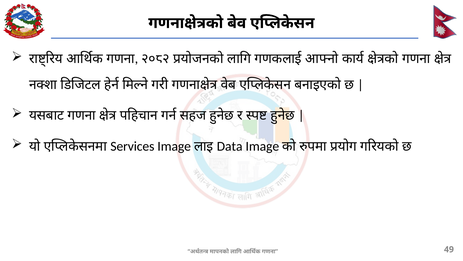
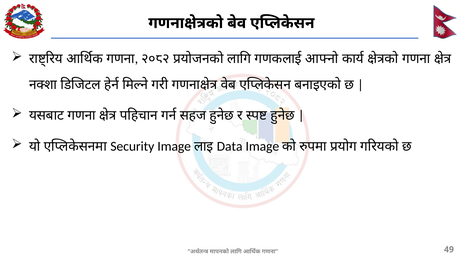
Services: Services -> Security (132, 146)
